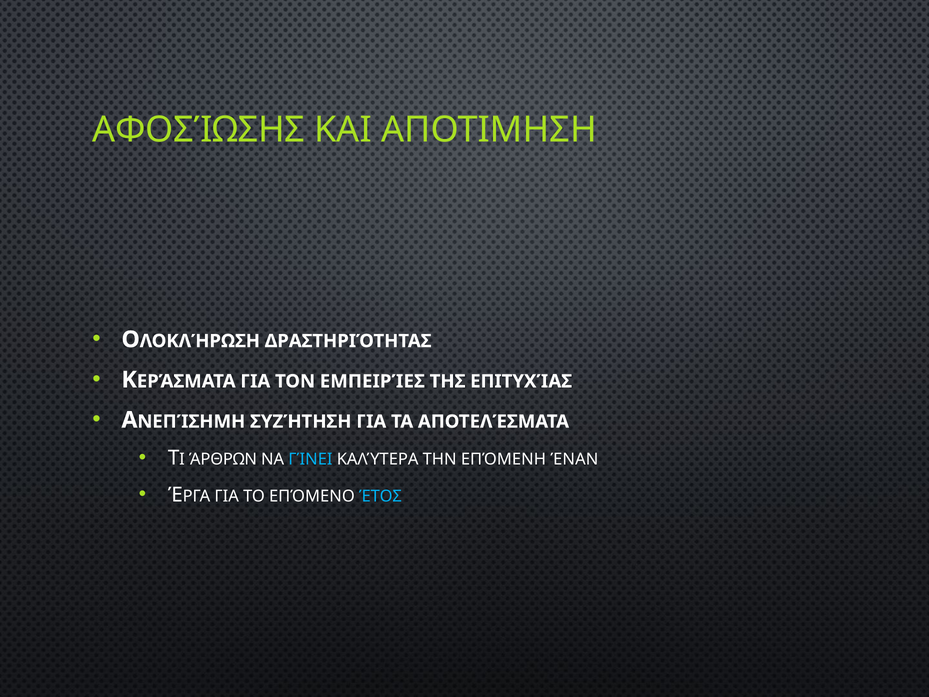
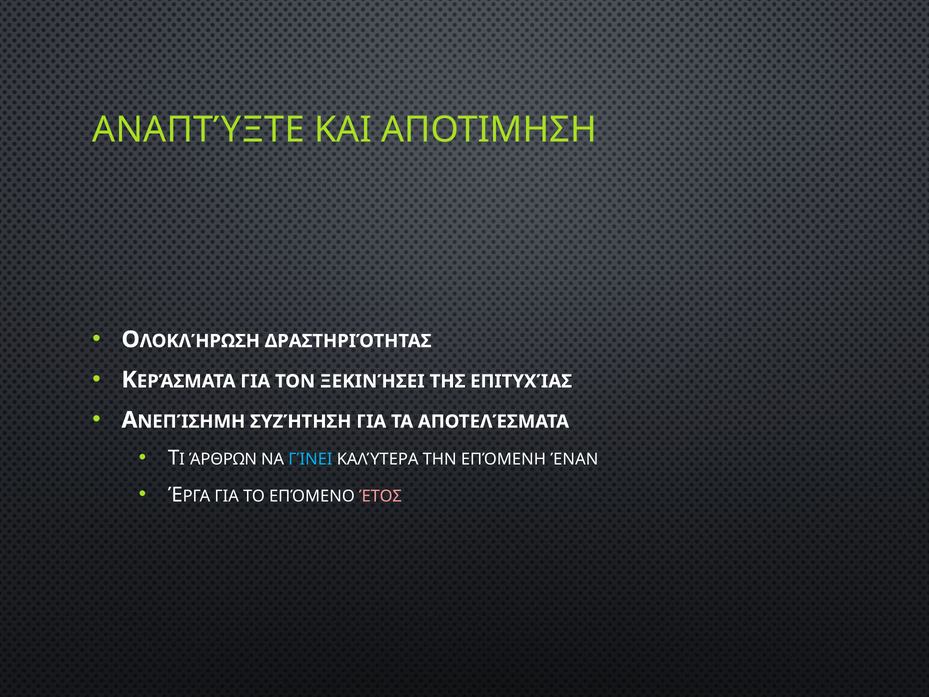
ΑΦΟΣΊΩΣΗΣ: ΑΦΟΣΊΩΣΗΣ -> ΑΝΑΠΤΎΞΤΕ (199, 130)
ΕΜΠΕΙΡΊΕΣ: ΕΜΠΕΙΡΊΕΣ -> ΞΕΚΙΝΉΣΕΙ (372, 381)
ΈΤΟΣ colour: light blue -> pink (380, 496)
